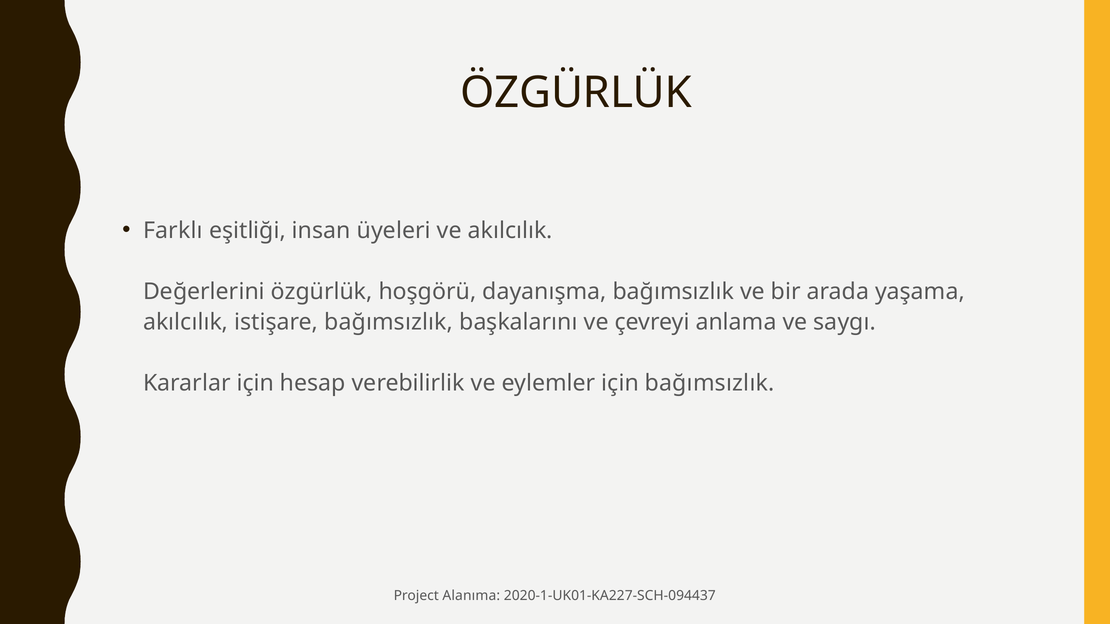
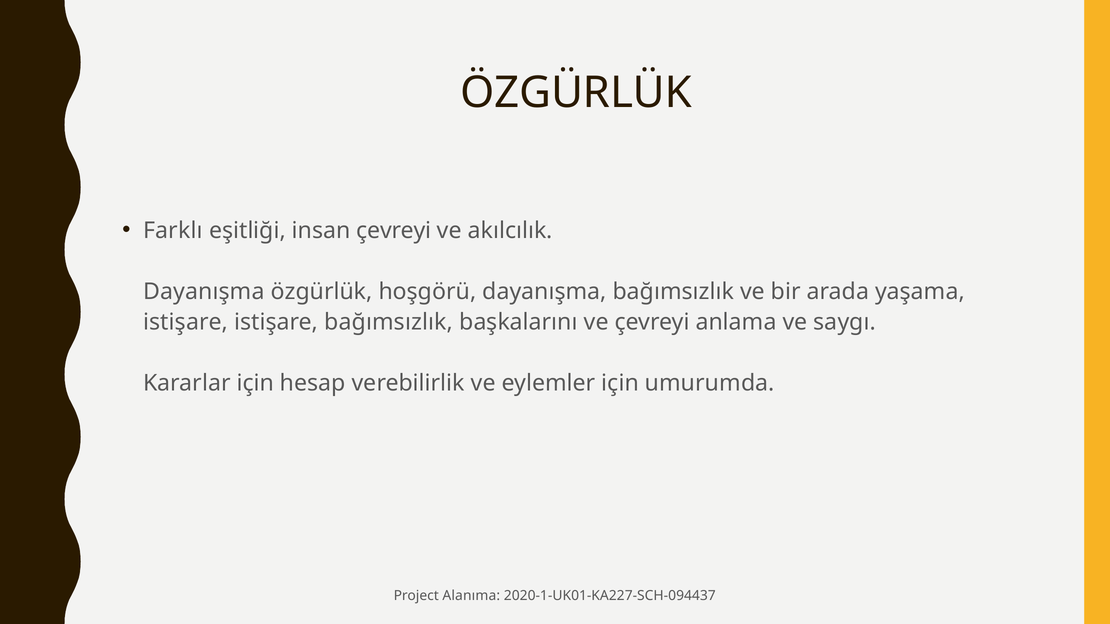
insan üyeleri: üyeleri -> çevreyi (394, 231)
Değerlerini: Değerlerini -> Dayanışma (204, 292)
akılcılık: akılcılık -> istişare (186, 322)
için bağımsızlık: bağımsızlık -> umurumda (710, 383)
